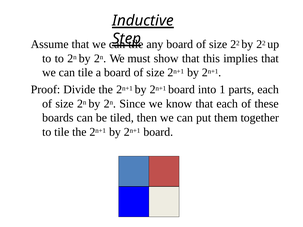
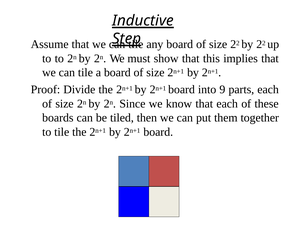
1: 1 -> 9 (222, 90)
